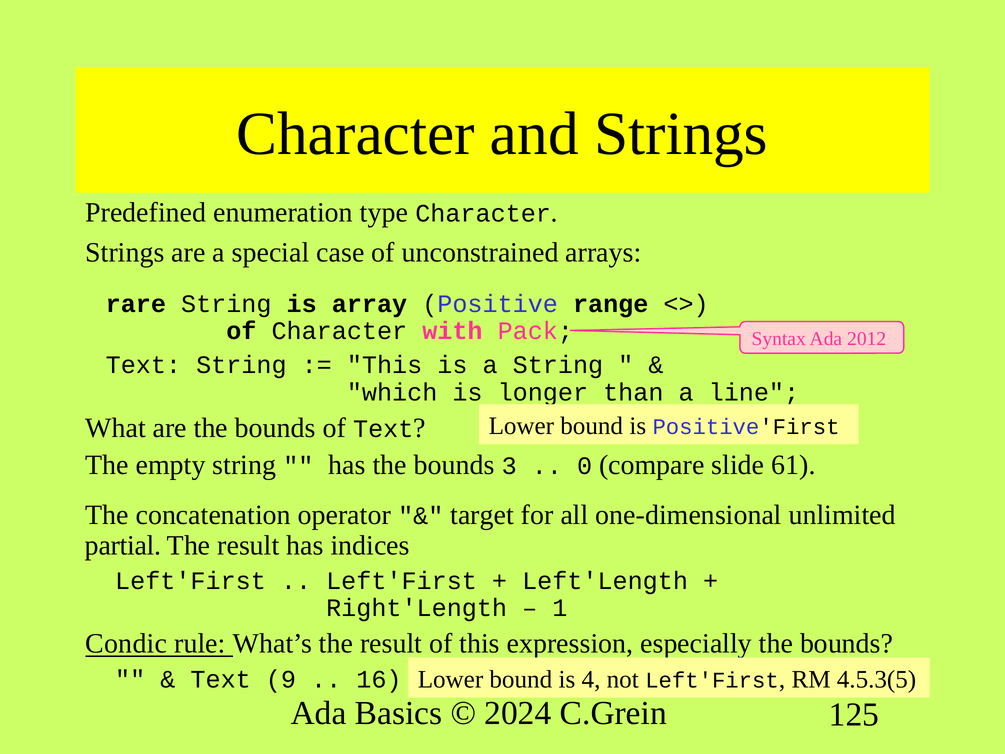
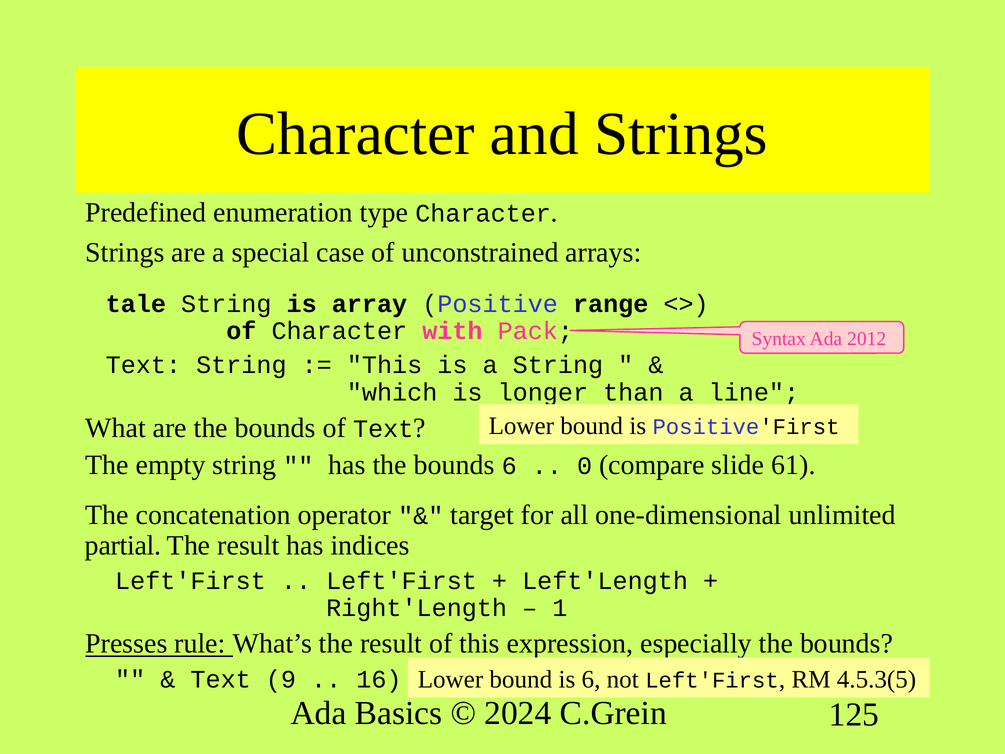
rare: rare -> tale (136, 304)
bounds 3: 3 -> 6 (509, 466)
Condic: Condic -> Presses (126, 644)
is 4: 4 -> 6 (591, 679)
